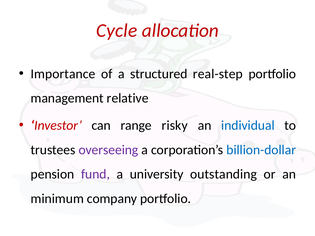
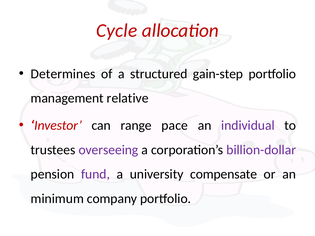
Importance: Importance -> Determines (63, 74)
real-step: real-step -> gain-step (218, 74)
risky: risky -> pace (175, 126)
individual colour: blue -> purple (248, 126)
billion-dollar colour: blue -> purple (261, 150)
outstanding: outstanding -> compensate (224, 174)
